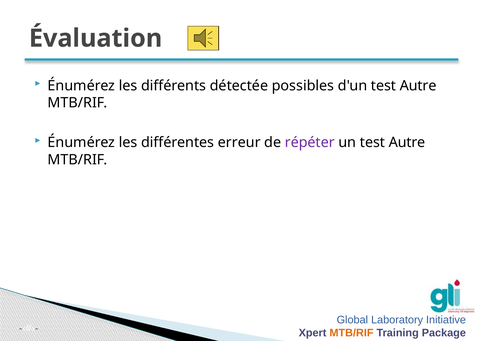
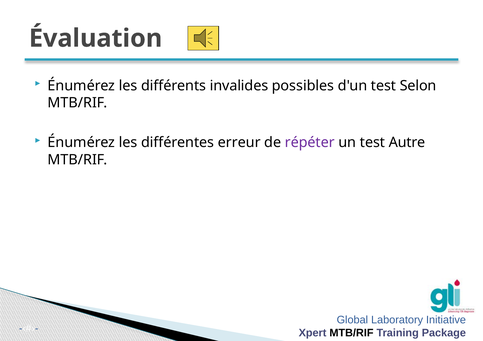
détectée: détectée -> invalides (239, 86)
d'un test Autre: Autre -> Selon (418, 86)
MTB/RIF colour: orange -> black (351, 333)
